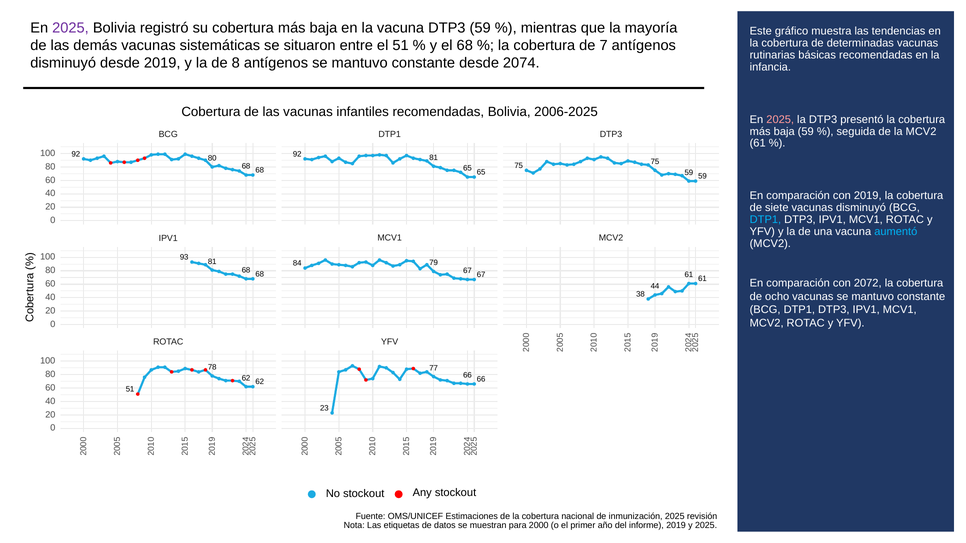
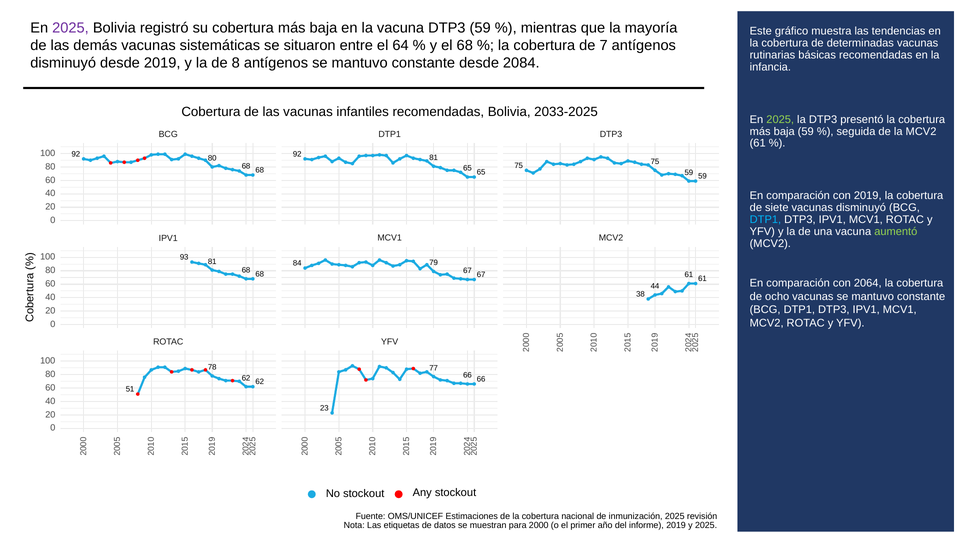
el 51: 51 -> 64 (401, 45)
2074: 2074 -> 2084 (521, 63)
2006-2025: 2006-2025 -> 2033-2025 (566, 112)
2025 colour: pink -> light green (780, 120)
aumentó colour: light blue -> light green (896, 232)
2072: 2072 -> 2064 (868, 283)
